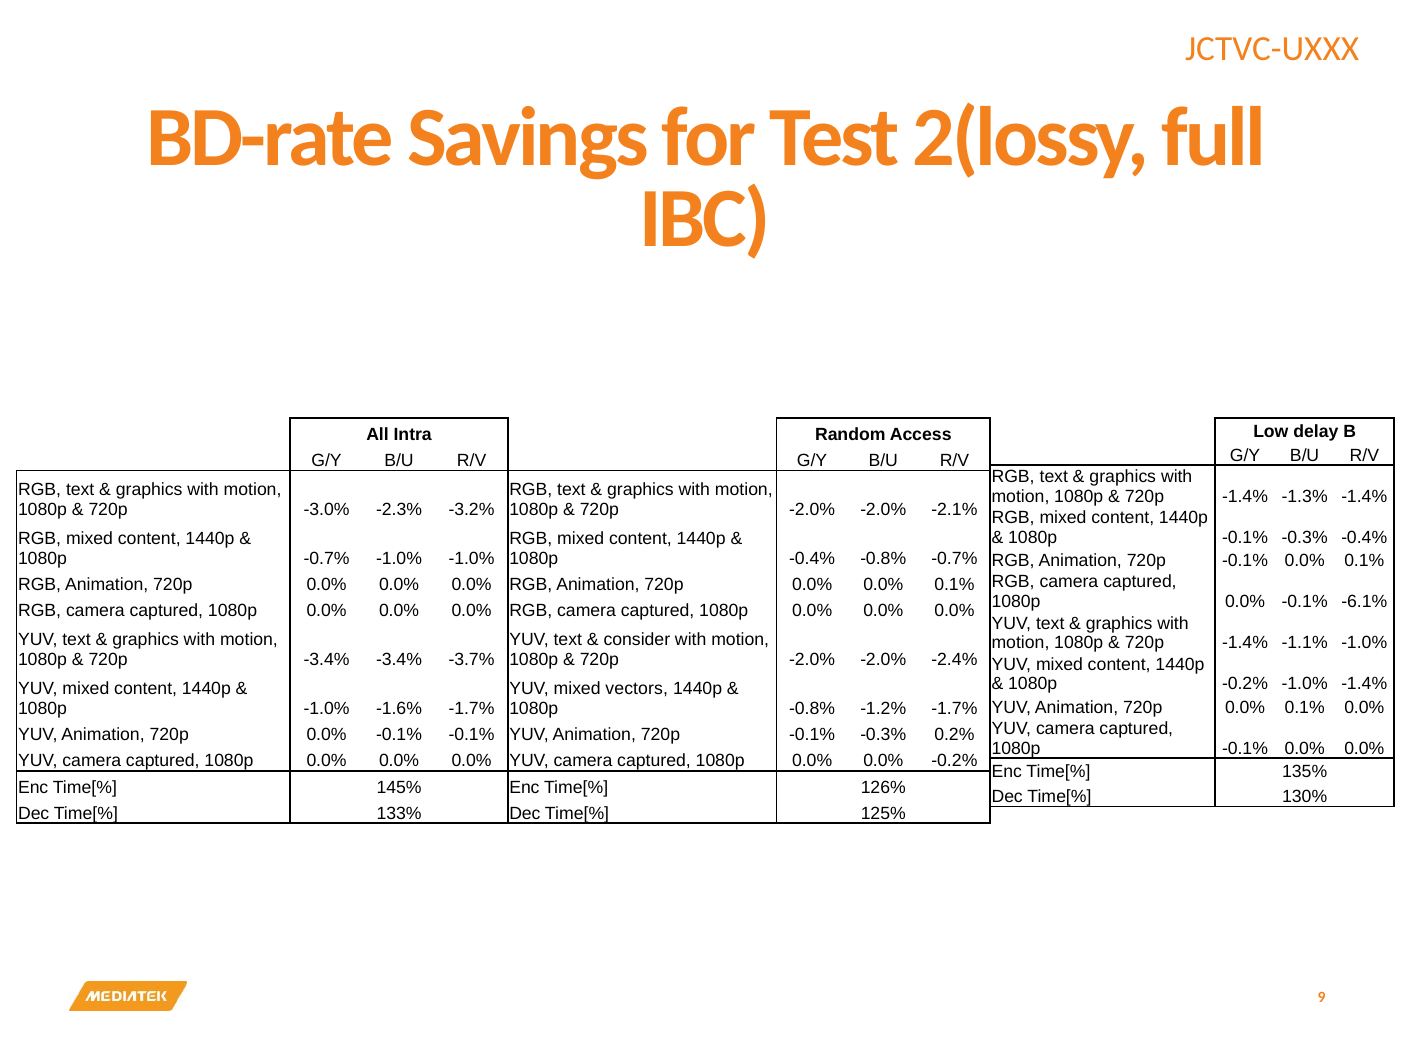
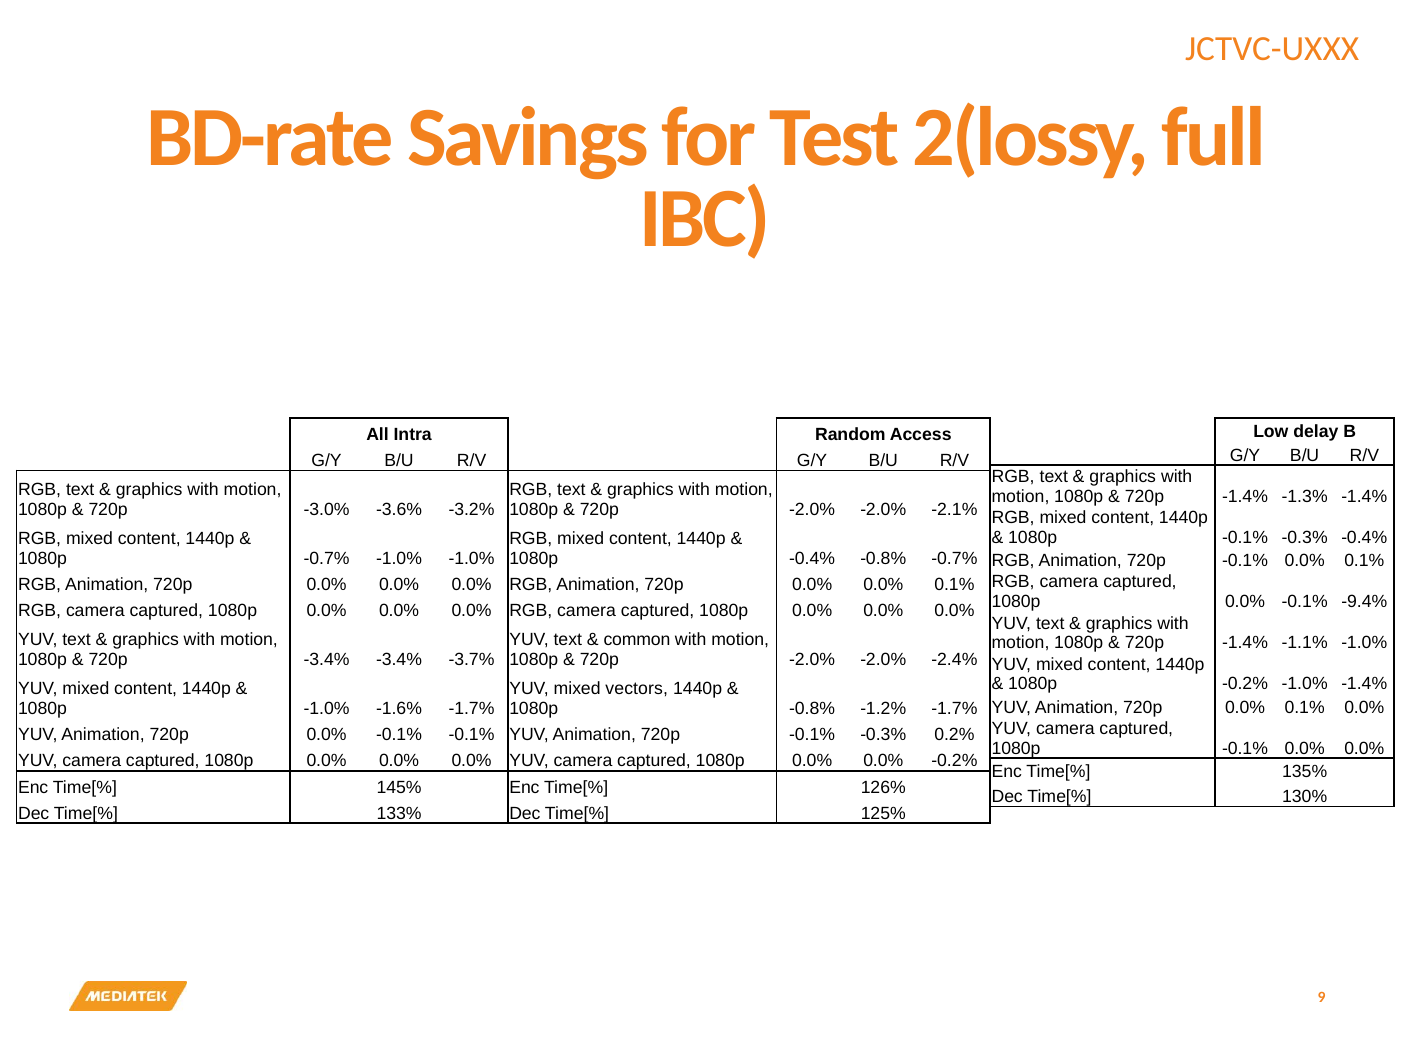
-2.3%: -2.3% -> -3.6% (399, 509)
-6.1%: -6.1% -> -9.4% (1364, 602)
consider: consider -> common (637, 640)
